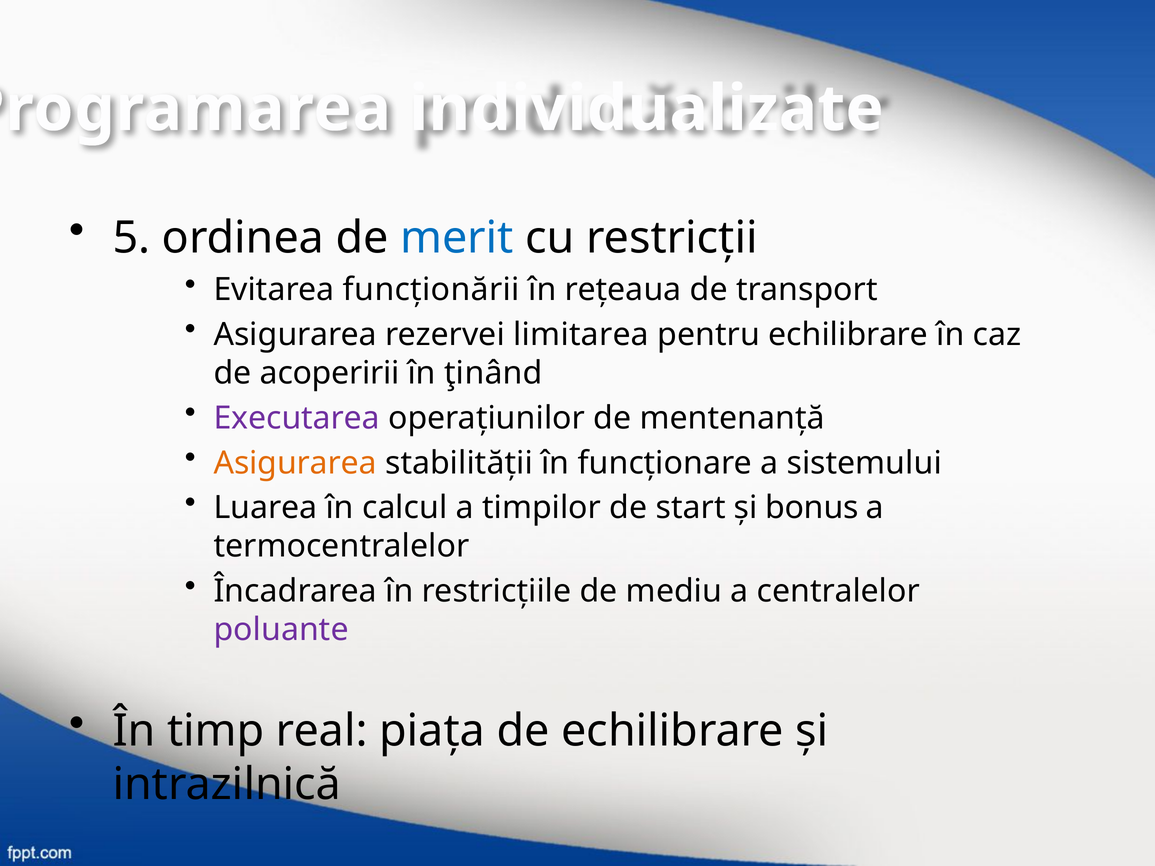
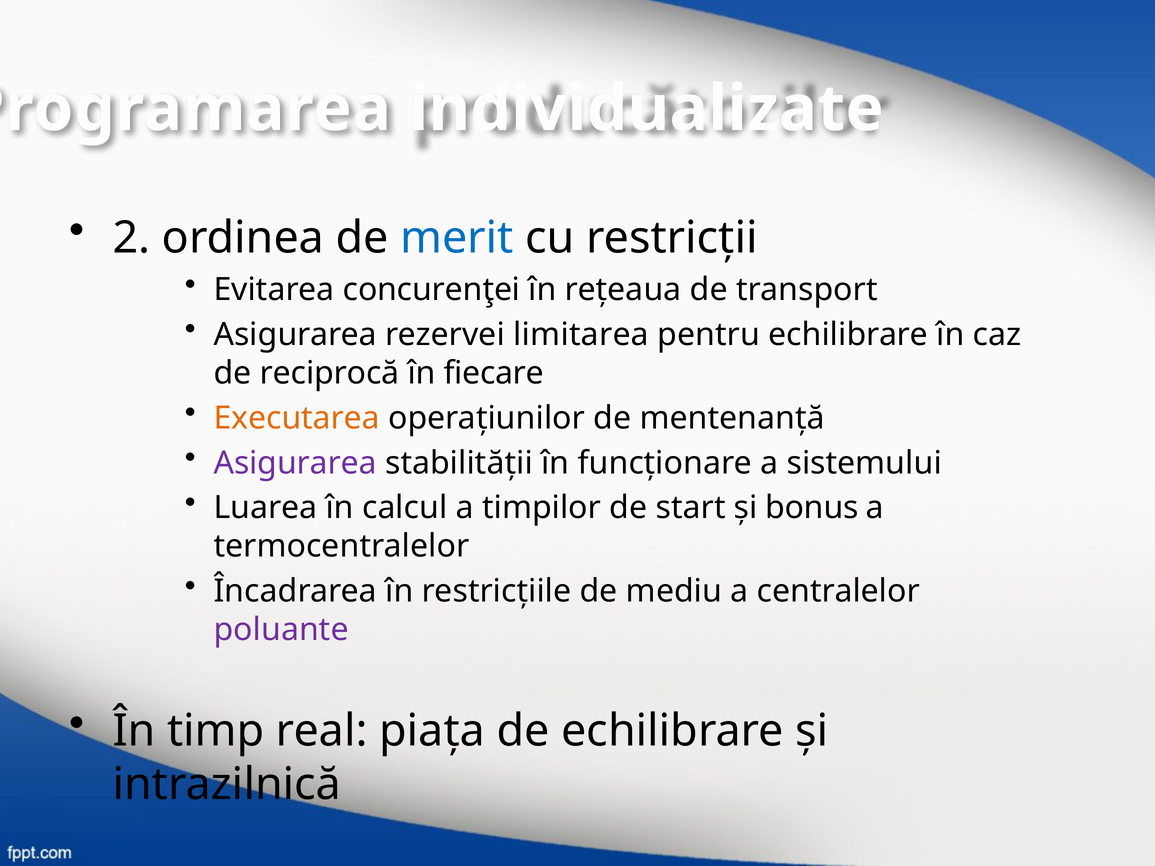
5: 5 -> 2 (131, 238)
funcționării: funcționării -> concurenţei (432, 290)
acoperirii: acoperirii -> reciprocă (330, 373)
ţinând: ţinând -> fiecare (494, 373)
Executarea colour: purple -> orange (297, 418)
Asigurarea colour: orange -> purple (295, 463)
